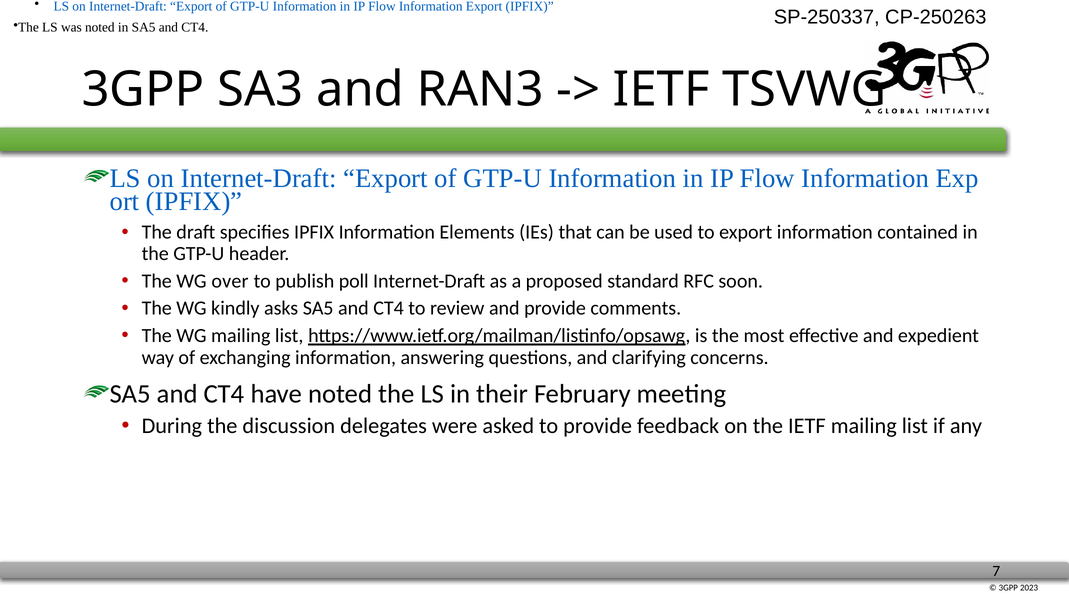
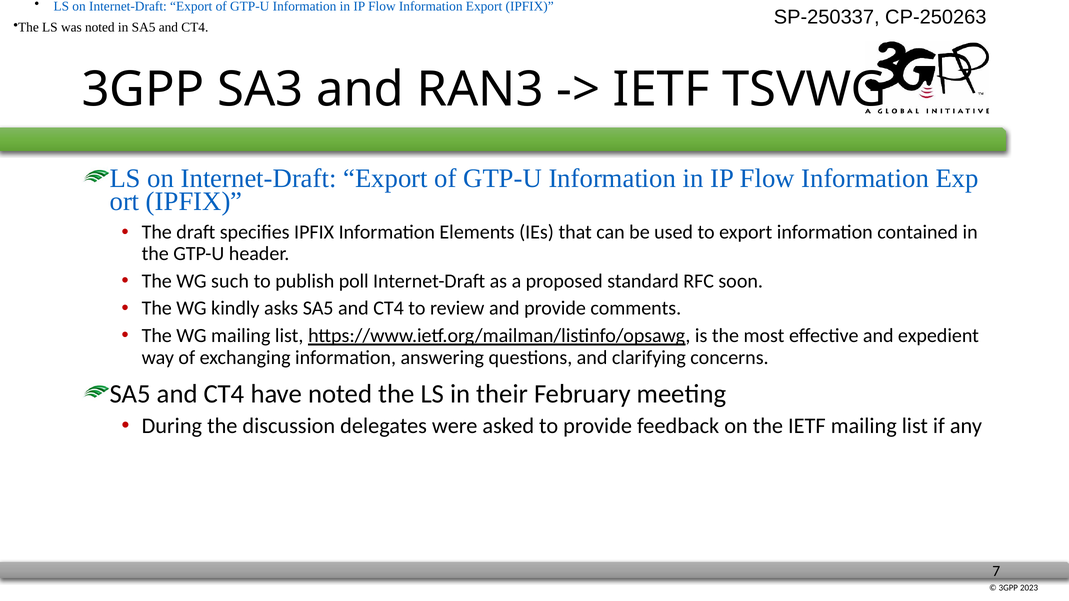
over: over -> such (230, 281)
